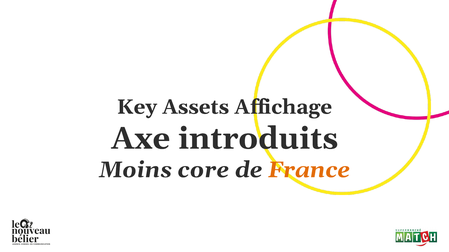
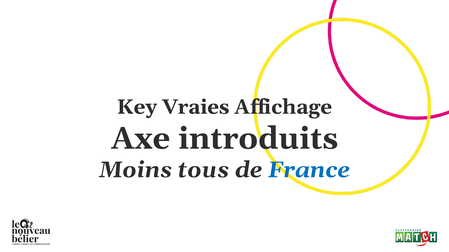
Assets: Assets -> Vraies (196, 107)
core: core -> tous (203, 170)
France colour: orange -> blue (309, 170)
